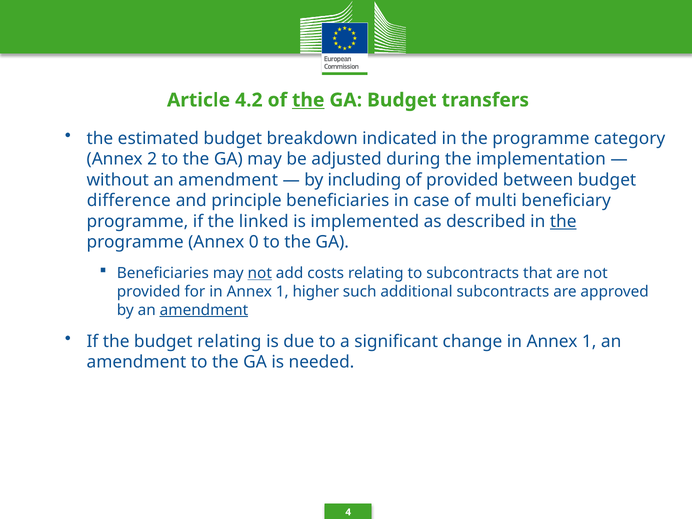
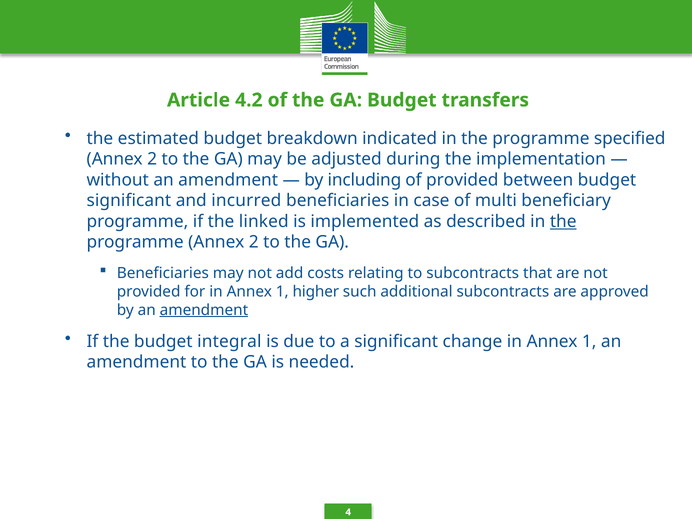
the underline: present -> none (308, 100)
category: category -> specified (630, 138)
difference: difference -> significant (129, 201)
principle: principle -> incurred (246, 201)
programme Annex 0: 0 -> 2 (254, 242)
not underline: present -> none (260, 273)
budget relating: relating -> integral (229, 341)
